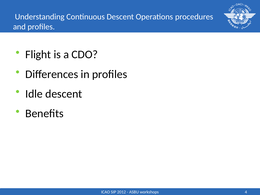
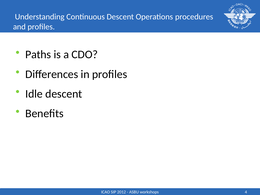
Flight: Flight -> Paths (38, 55)
